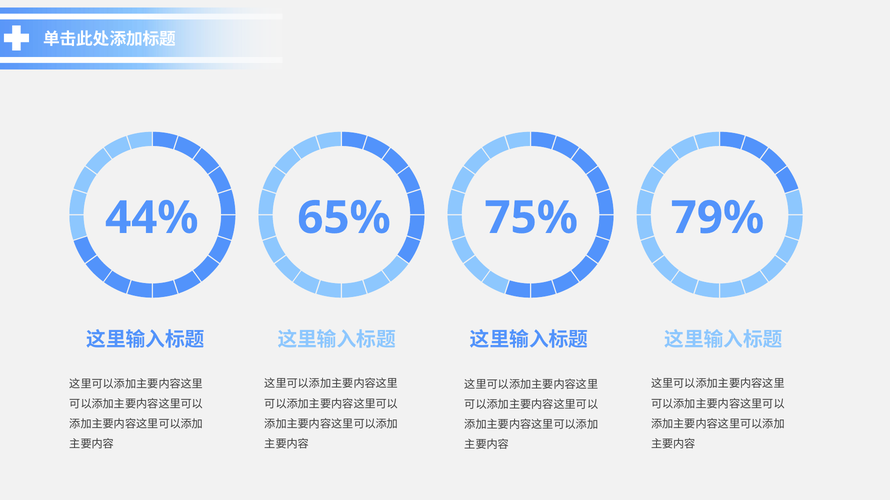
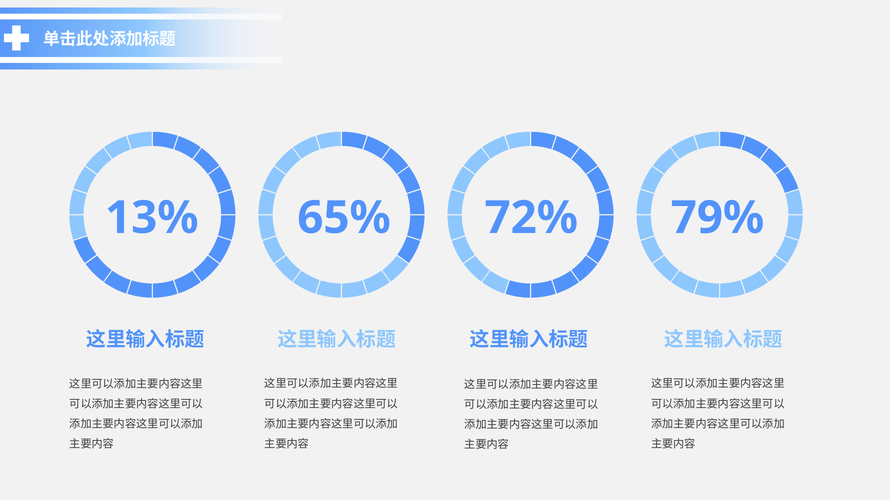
44%: 44% -> 13% (152, 218)
75%: 75% -> 72% (531, 218)
